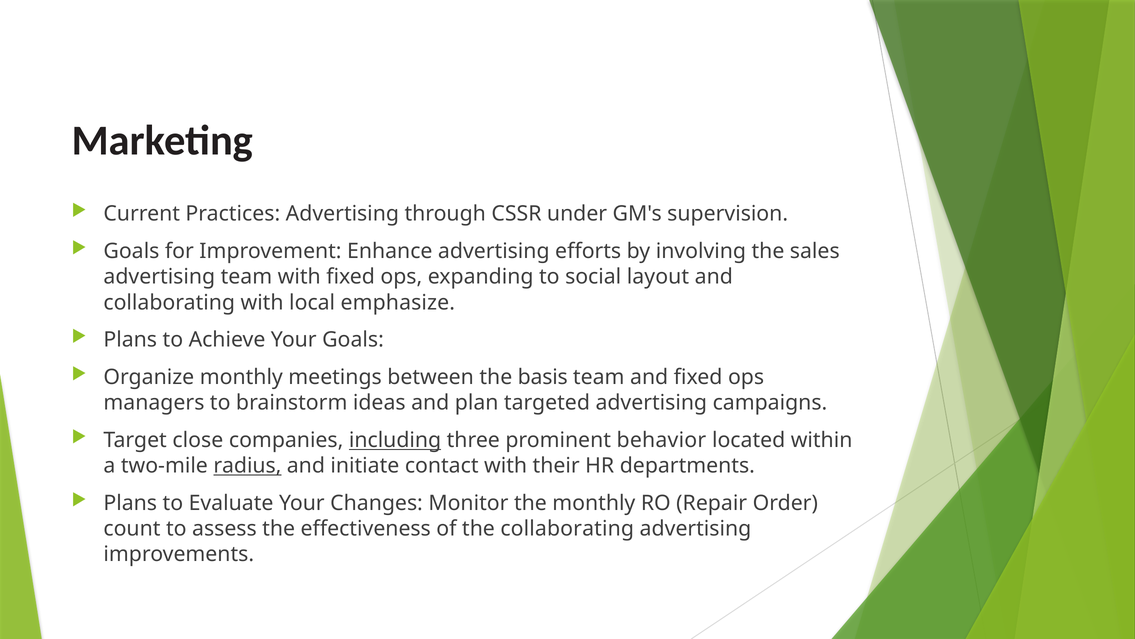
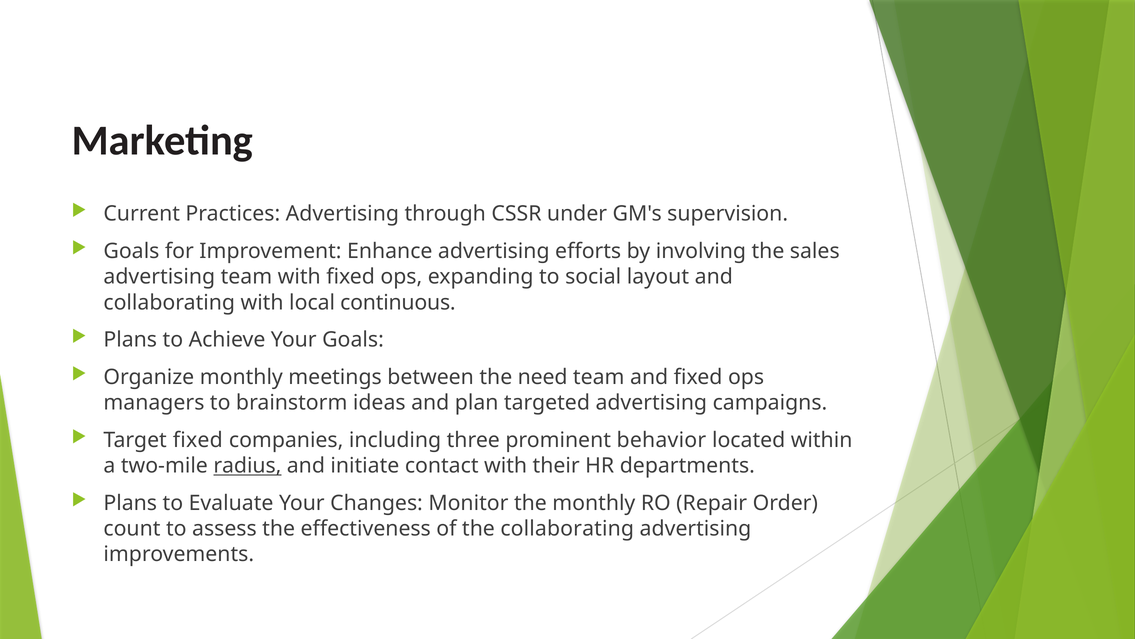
emphasize: emphasize -> continuous (398, 302)
basis: basis -> need (543, 377)
Target close: close -> fixed (198, 440)
including underline: present -> none (395, 440)
